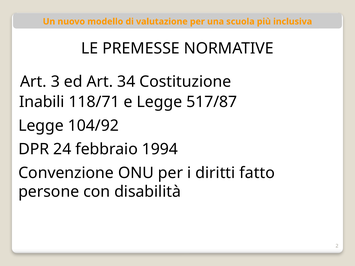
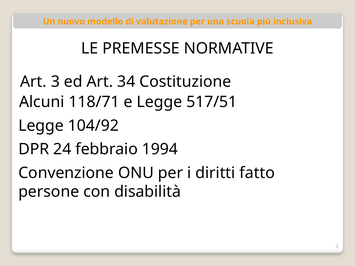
Inabili: Inabili -> Alcuni (42, 102)
517/87: 517/87 -> 517/51 (212, 102)
